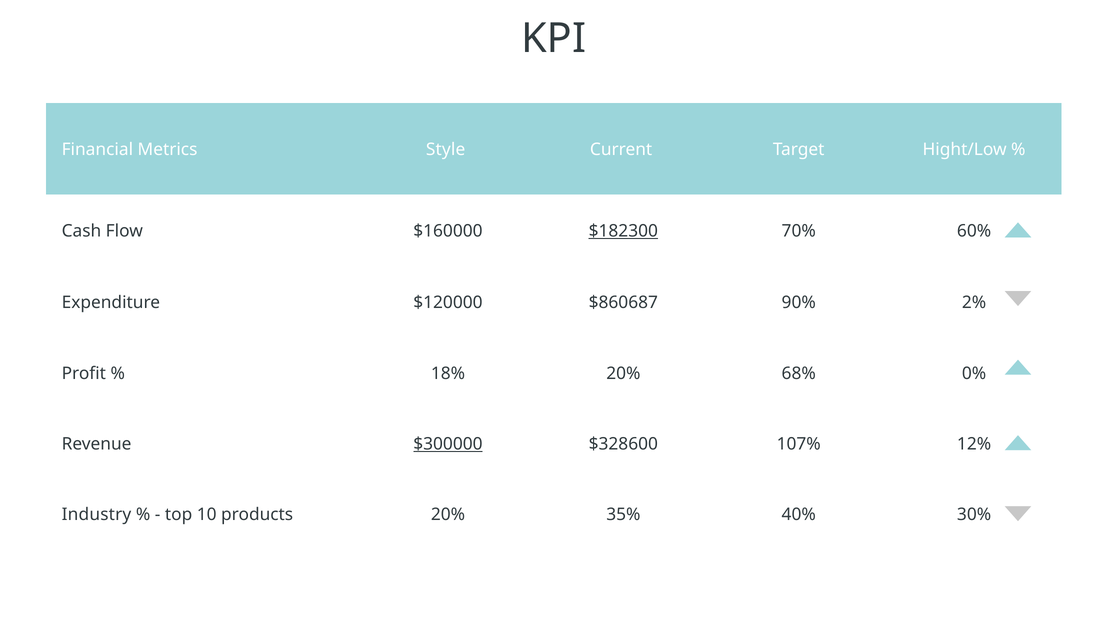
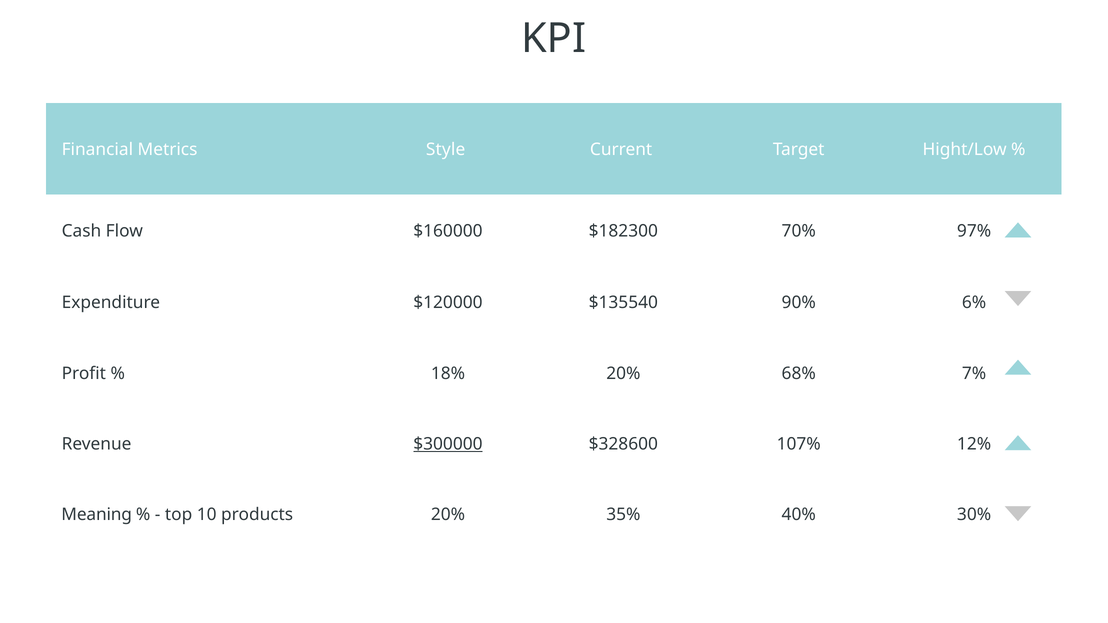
$182300 underline: present -> none (623, 231)
60%: 60% -> 97% (974, 231)
$860687: $860687 -> $135540 (623, 302)
2%: 2% -> 6% (974, 302)
0%: 0% -> 7% (974, 374)
Industry: Industry -> Meaning (97, 515)
